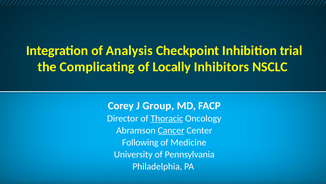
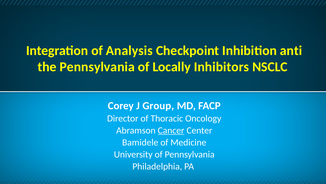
trial: trial -> anti (291, 50)
the Complicating: Complicating -> Pennsylvania (97, 67)
Thoracic underline: present -> none (167, 118)
Following: Following -> Bamidele (140, 142)
